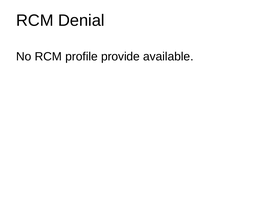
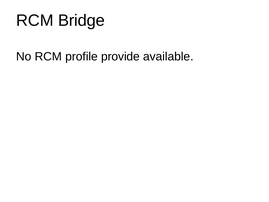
Denial: Denial -> Bridge (81, 20)
